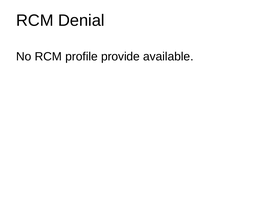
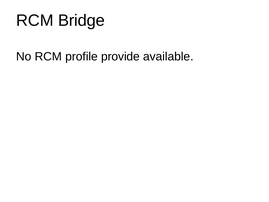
Denial: Denial -> Bridge (81, 20)
